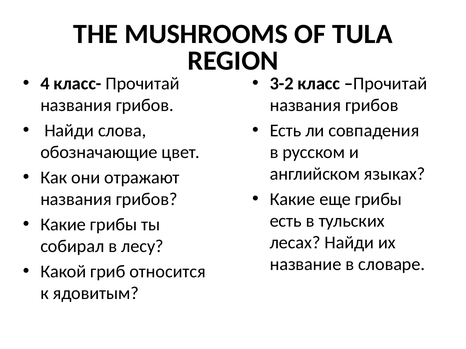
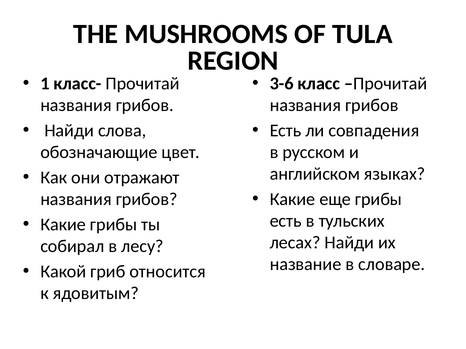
4: 4 -> 1 (45, 84)
3-2: 3-2 -> 3-6 (282, 84)
